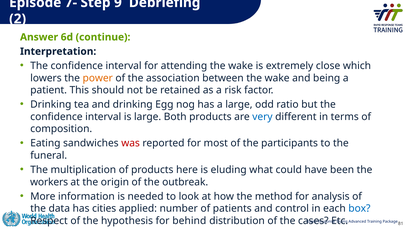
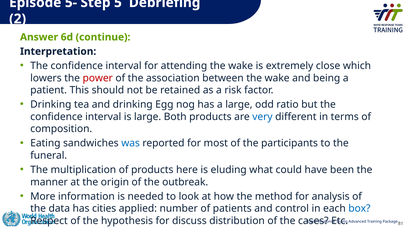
7-: 7- -> 5- (71, 3)
9: 9 -> 5 (118, 3)
power colour: orange -> red (98, 78)
was colour: red -> blue (131, 143)
workers: workers -> manner (49, 182)
behind: behind -> discuss (189, 221)
